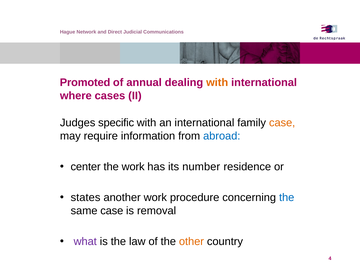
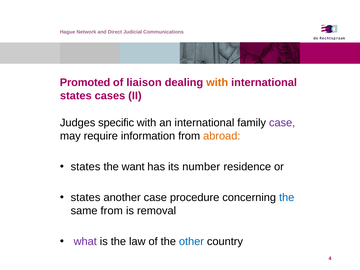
annual: annual -> liaison (144, 82)
where: where -> states (76, 96)
case colour: orange -> purple (282, 123)
abroad colour: blue -> orange (222, 136)
center: center -> states (86, 167)
the work: work -> want (133, 167)
another work: work -> case (155, 198)
same case: case -> from (112, 211)
other colour: orange -> blue (191, 242)
